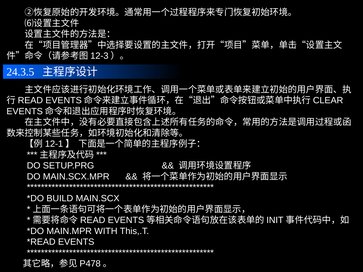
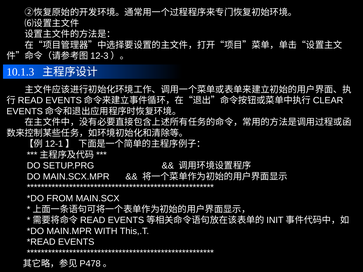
24.3.5: 24.3.5 -> 10.1.3 (20, 72)
BUILD: BUILD -> FROM (60, 199)
